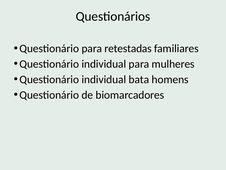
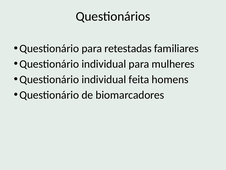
bata: bata -> feita (139, 79)
